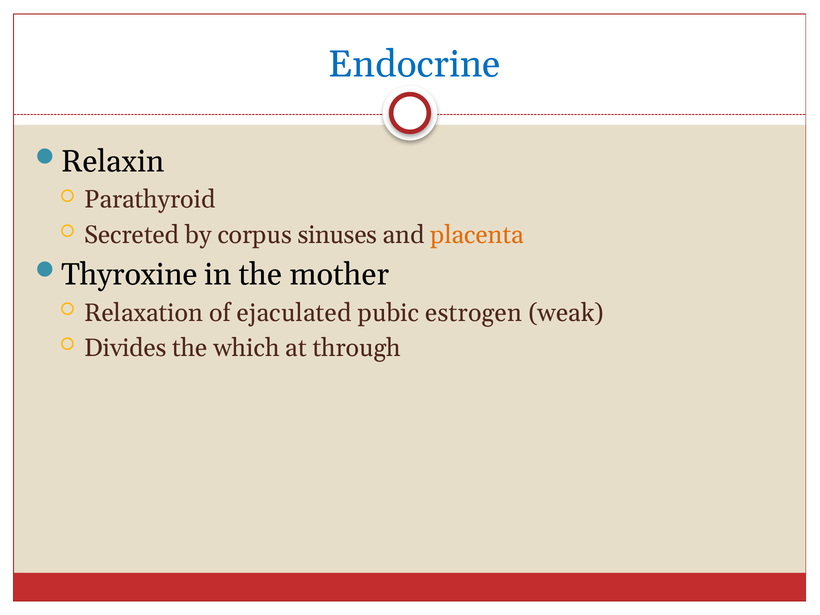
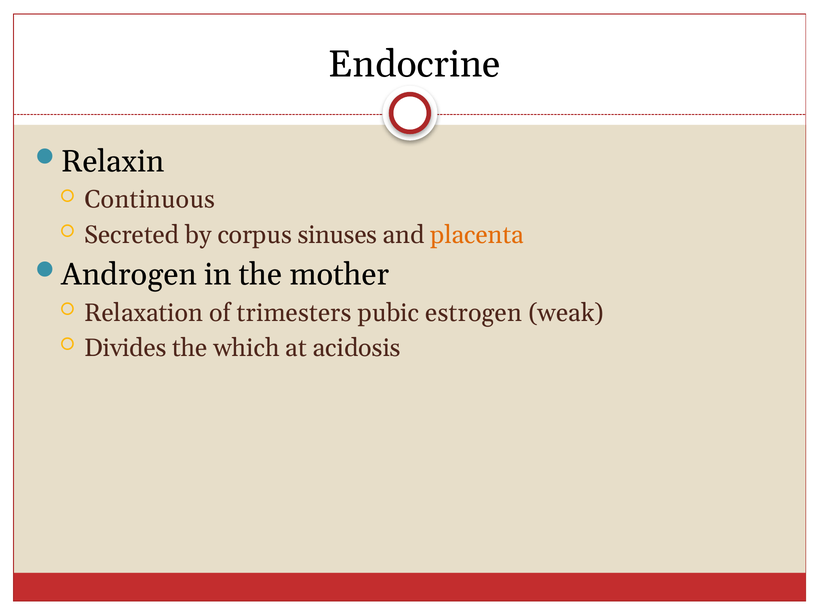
Endocrine colour: blue -> black (415, 65)
Parathyroid: Parathyroid -> Continuous (150, 200)
Thyroxine: Thyroxine -> Androgen (129, 275)
ejaculated: ejaculated -> trimesters (294, 313)
through: through -> acidosis (357, 348)
